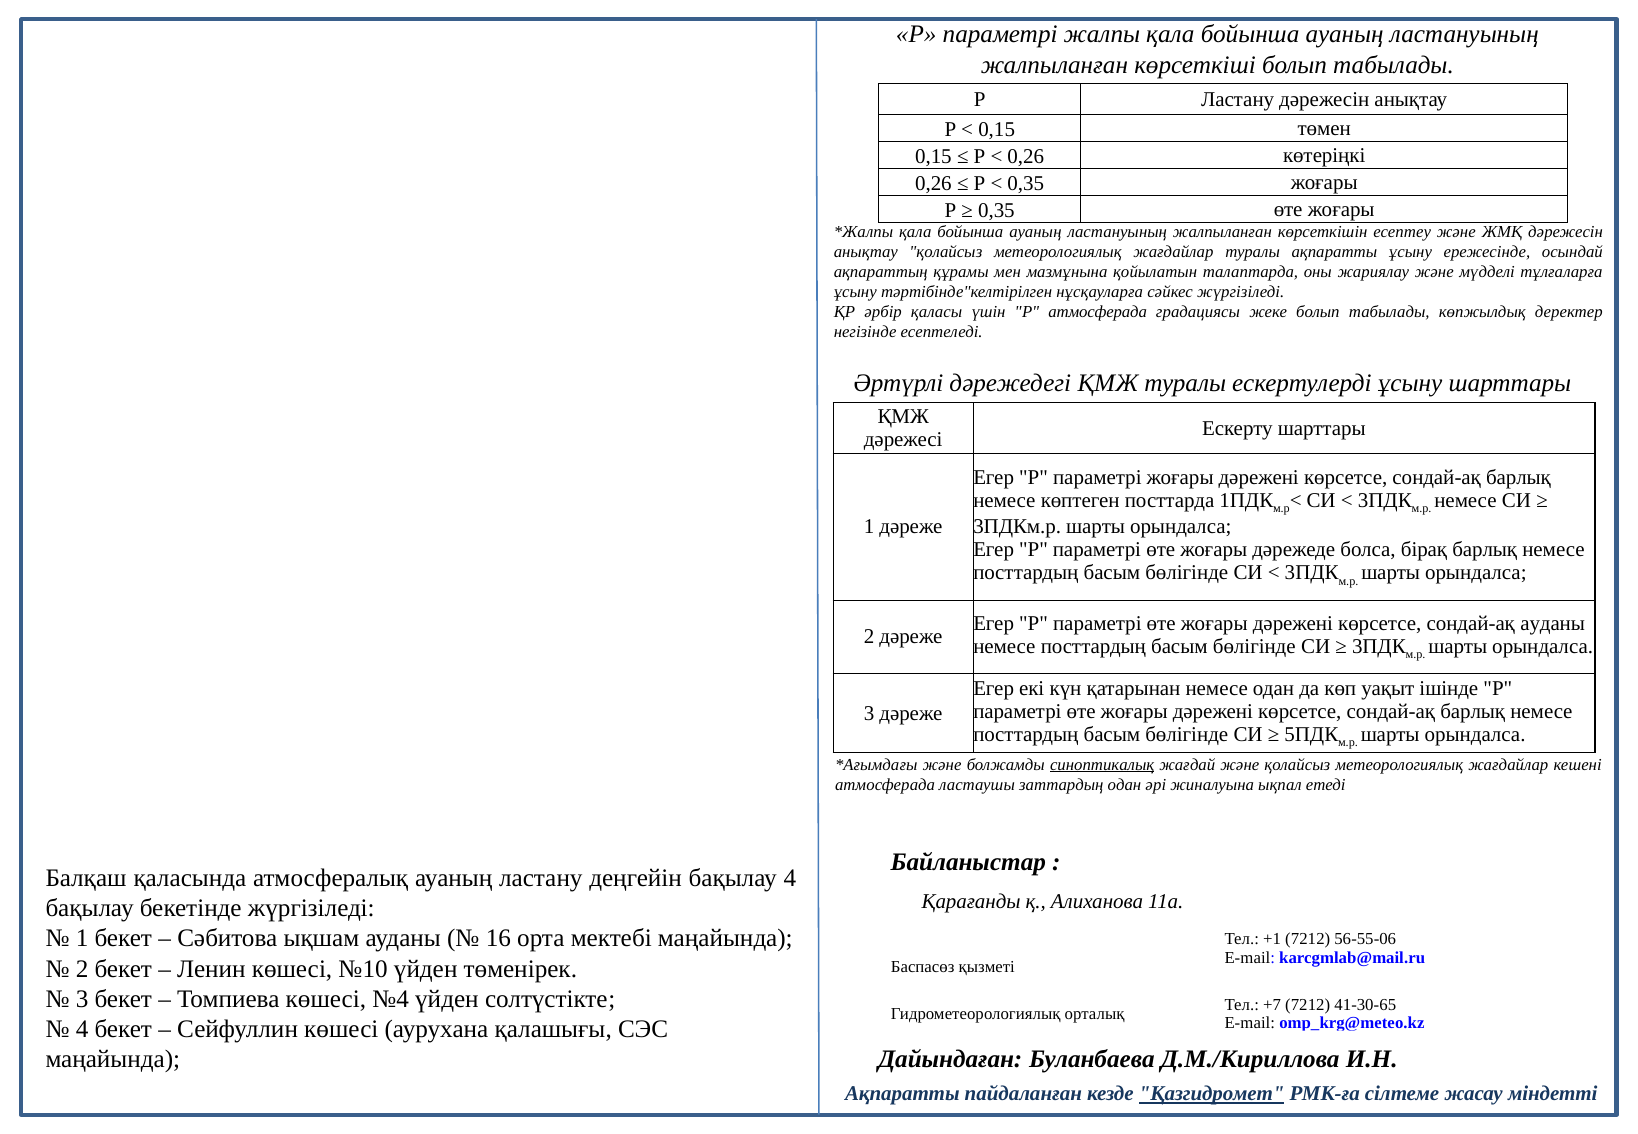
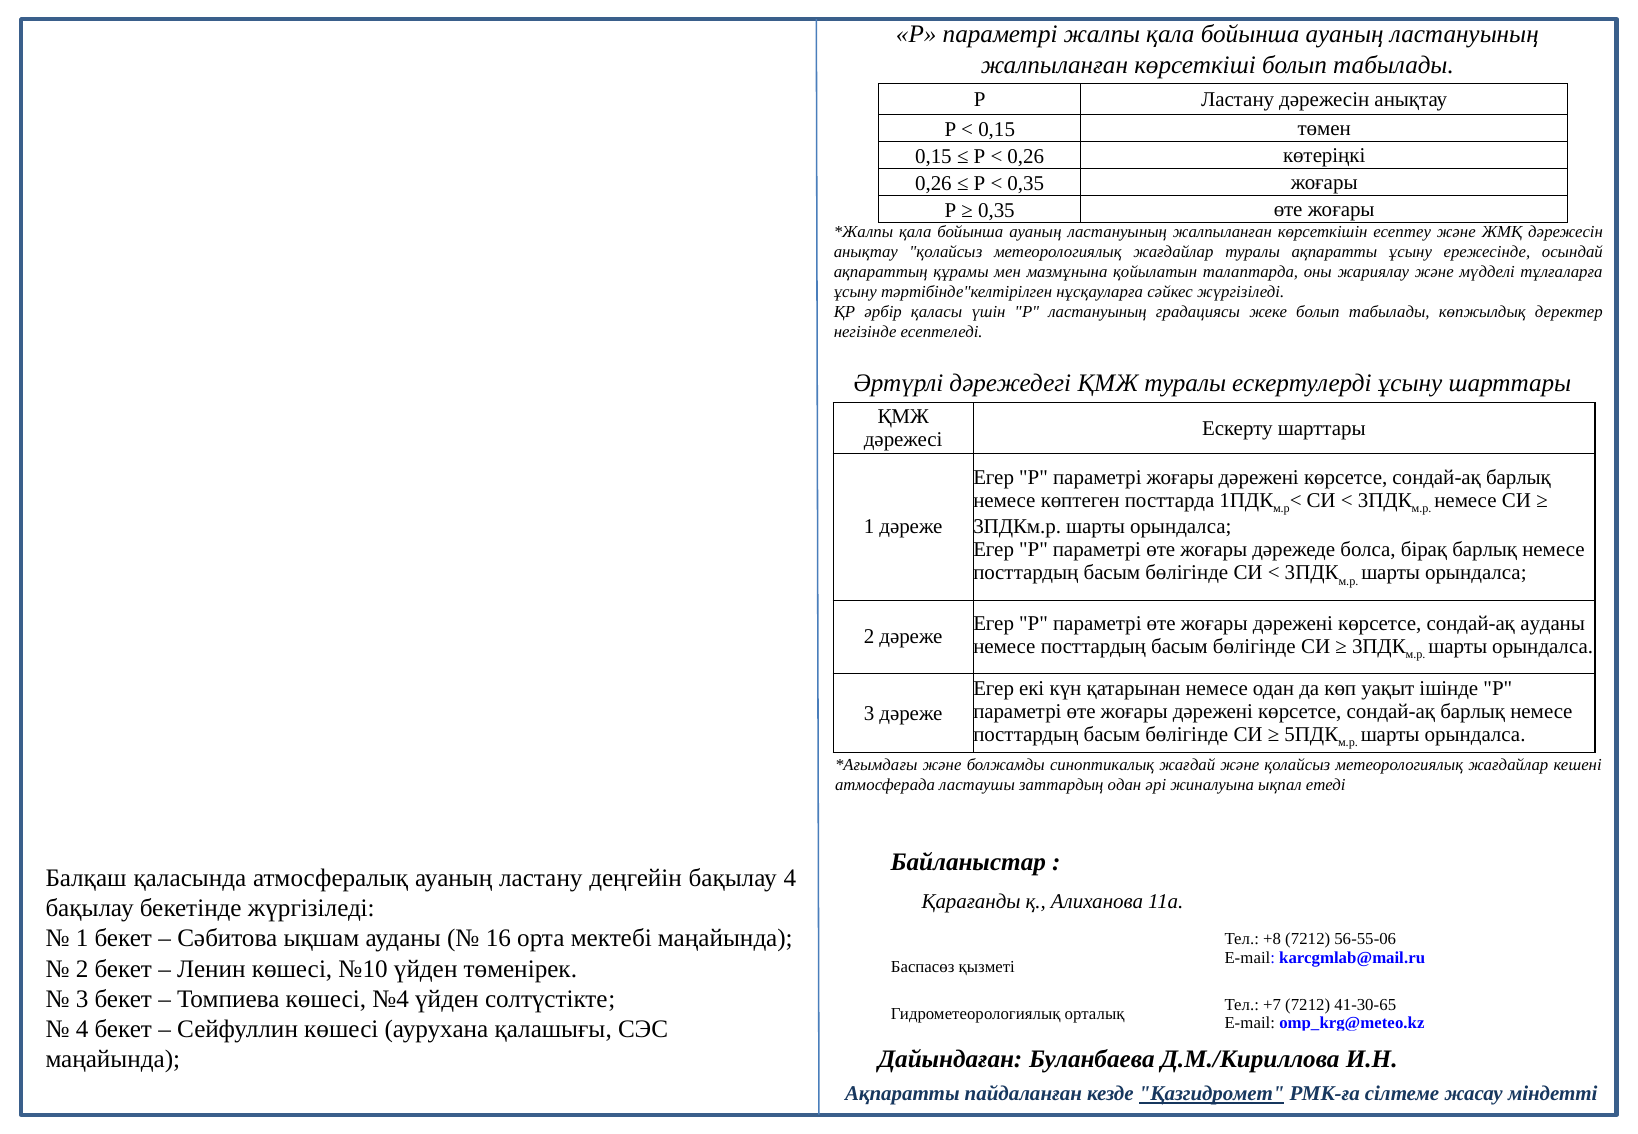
Р атмосферада: атмосферада -> ластануының (1098, 312)
синоптикалық underline: present -> none (1102, 765)
+1: +1 -> +8 (1272, 939)
